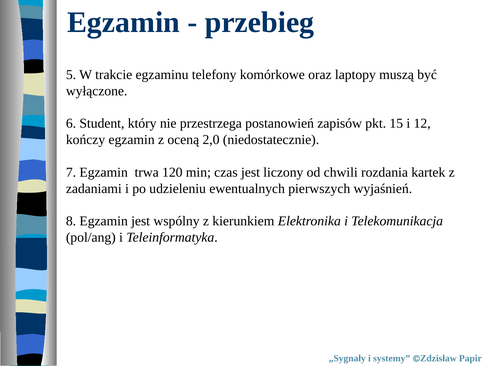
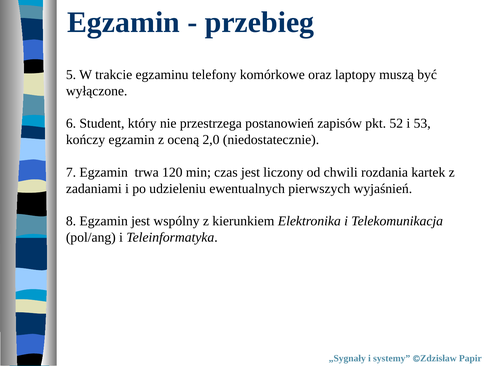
15: 15 -> 52 (396, 124)
12: 12 -> 53 (422, 124)
